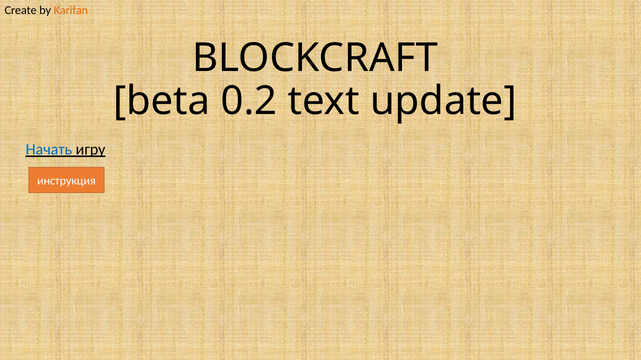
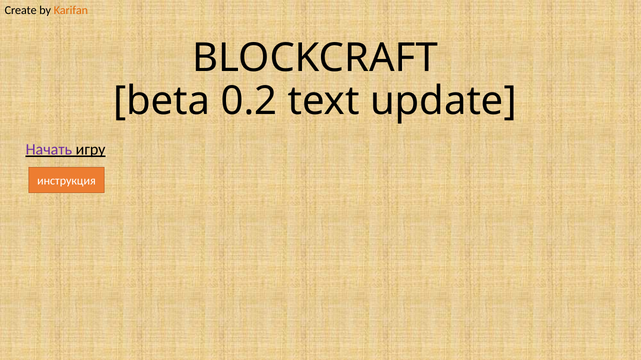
Начать colour: blue -> purple (49, 149)
